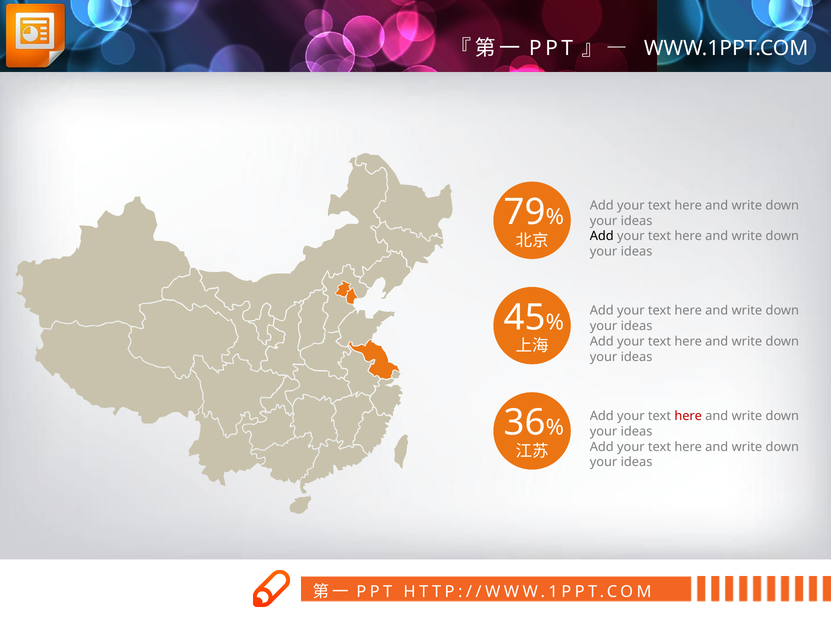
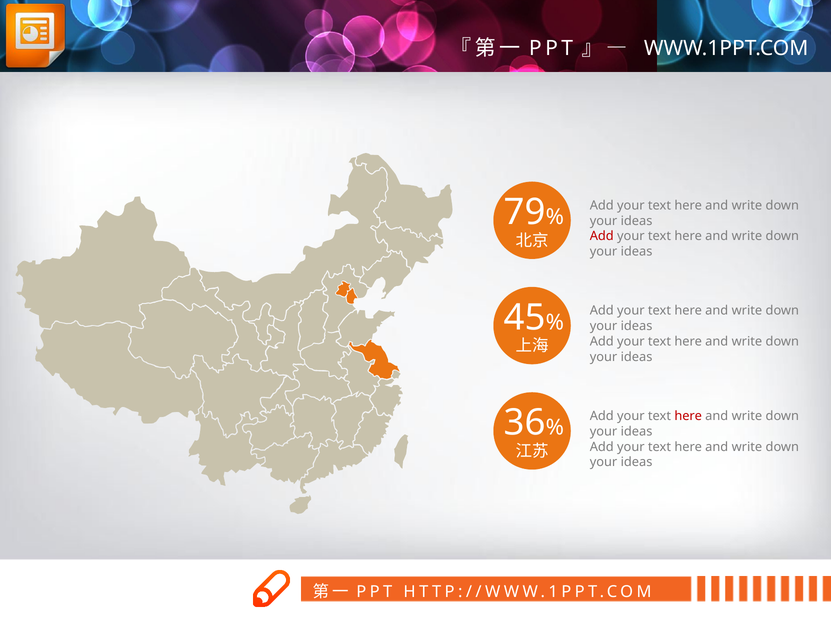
Add colour: black -> red (602, 236)
